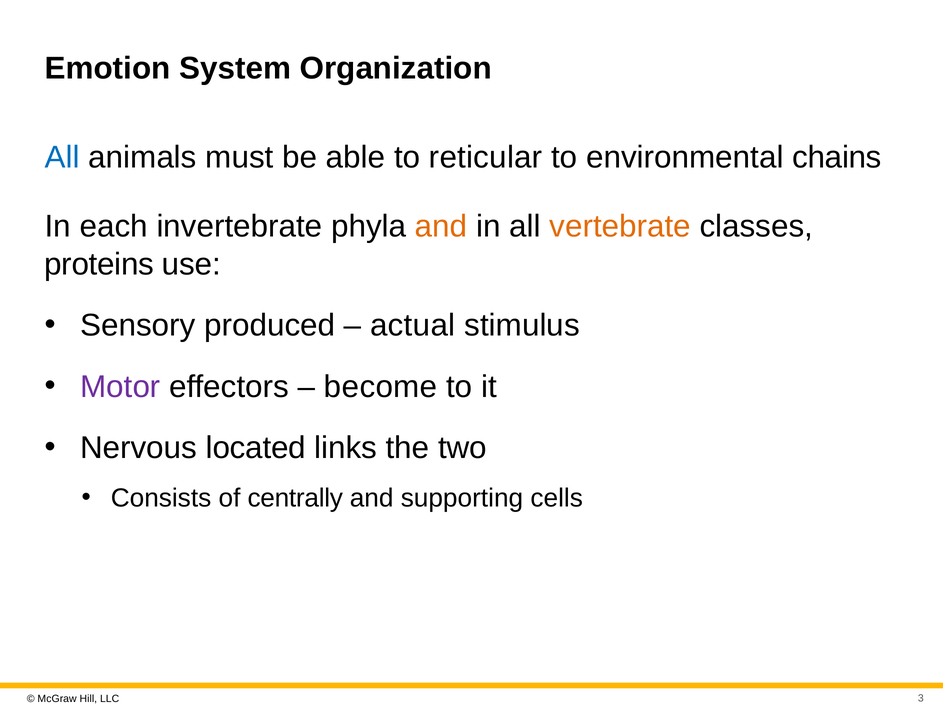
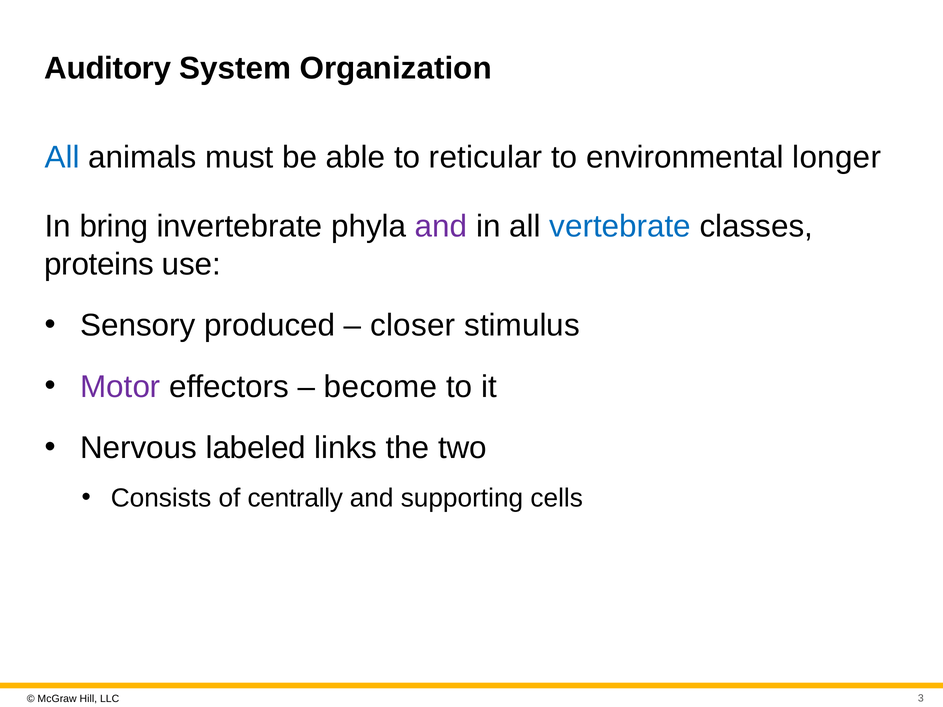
Emotion: Emotion -> Auditory (108, 69)
chains: chains -> longer (837, 157)
each: each -> bring (114, 227)
and colour: orange -> purple (441, 227)
vertebrate colour: orange -> blue (620, 227)
actual: actual -> closer (413, 326)
located: located -> labeled (256, 448)
